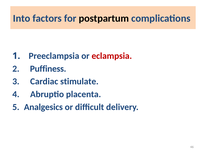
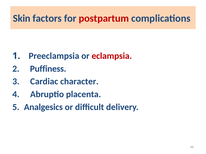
Into: Into -> Skin (22, 18)
postpartum colour: black -> red (104, 18)
stimulate: stimulate -> character (79, 82)
